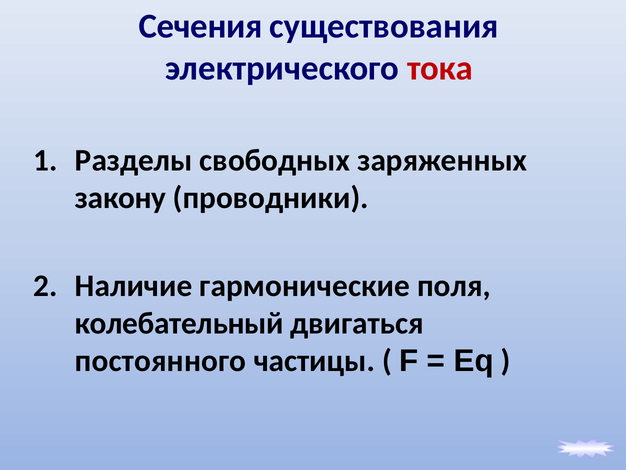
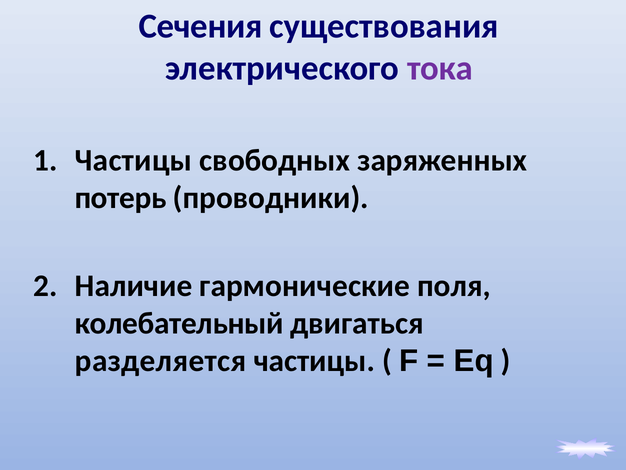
тока colour: red -> purple (440, 68)
Разделы: Разделы -> Частицы (134, 160)
закону: закону -> потерь (121, 198)
постоянного: постоянного -> разделяется (161, 361)
